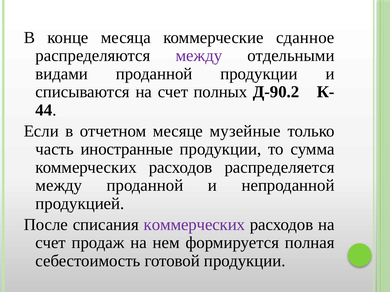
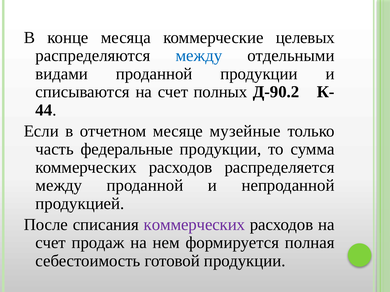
сданное: сданное -> целевых (305, 38)
между colour: purple -> blue (199, 56)
иностранные: иностранные -> федеральные (127, 149)
